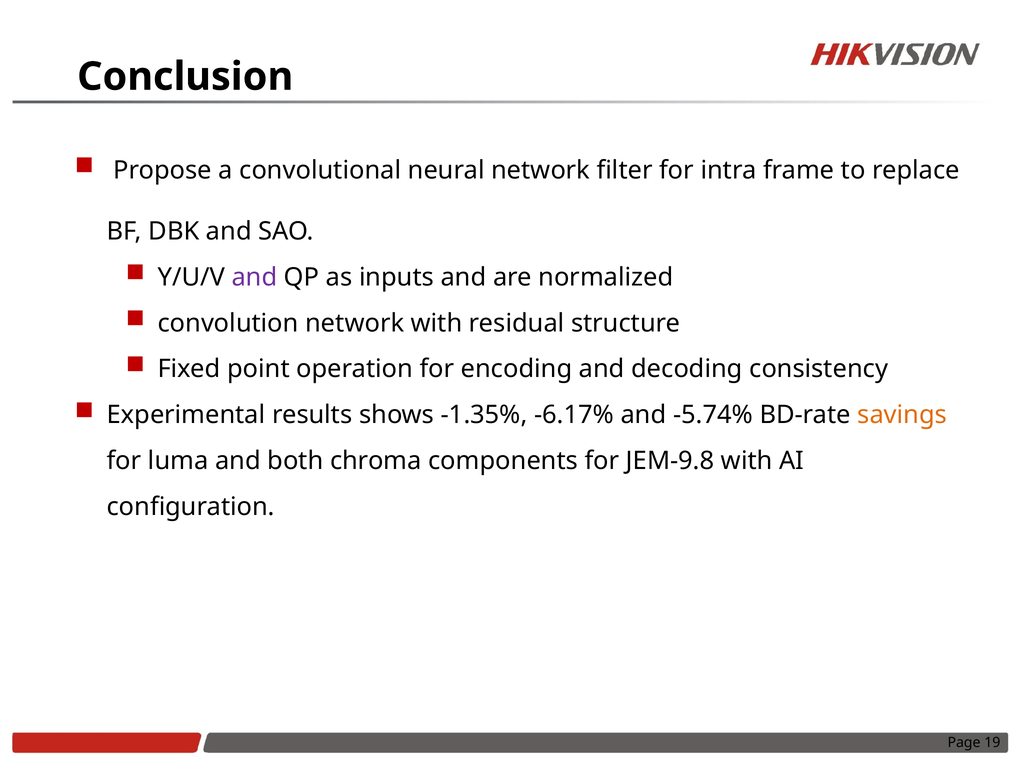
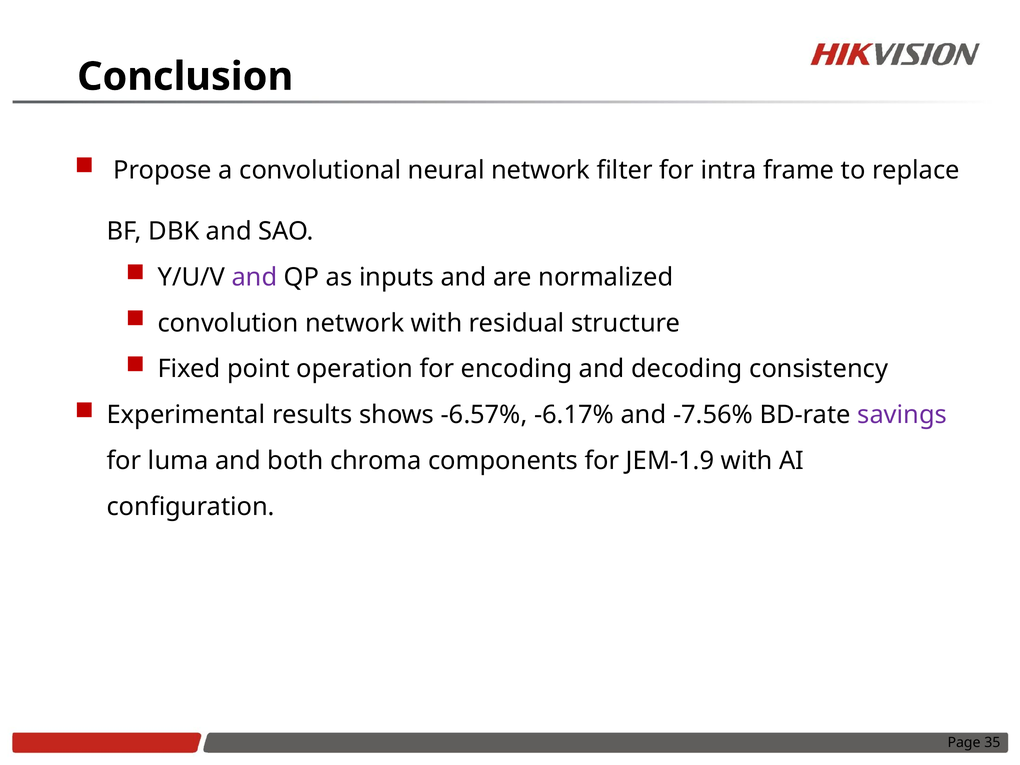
-1.35%: -1.35% -> -6.57% (484, 415)
-5.74%: -5.74% -> -7.56% (713, 415)
savings colour: orange -> purple (902, 415)
JEM-9.8: JEM-9.8 -> JEM-1.9 (670, 461)
19: 19 -> 35 (992, 742)
